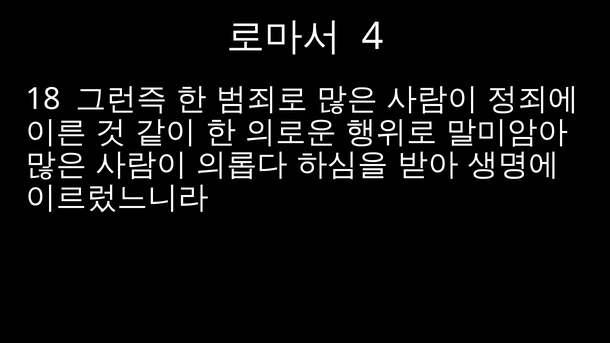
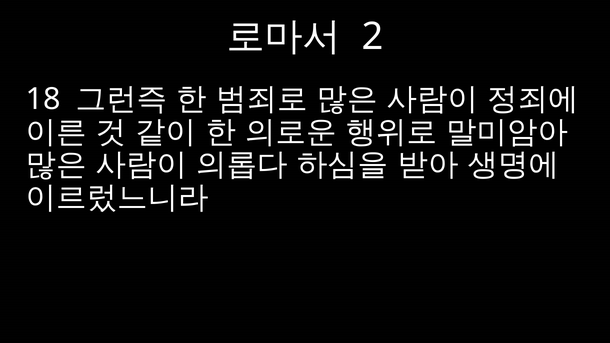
4: 4 -> 2 (372, 37)
